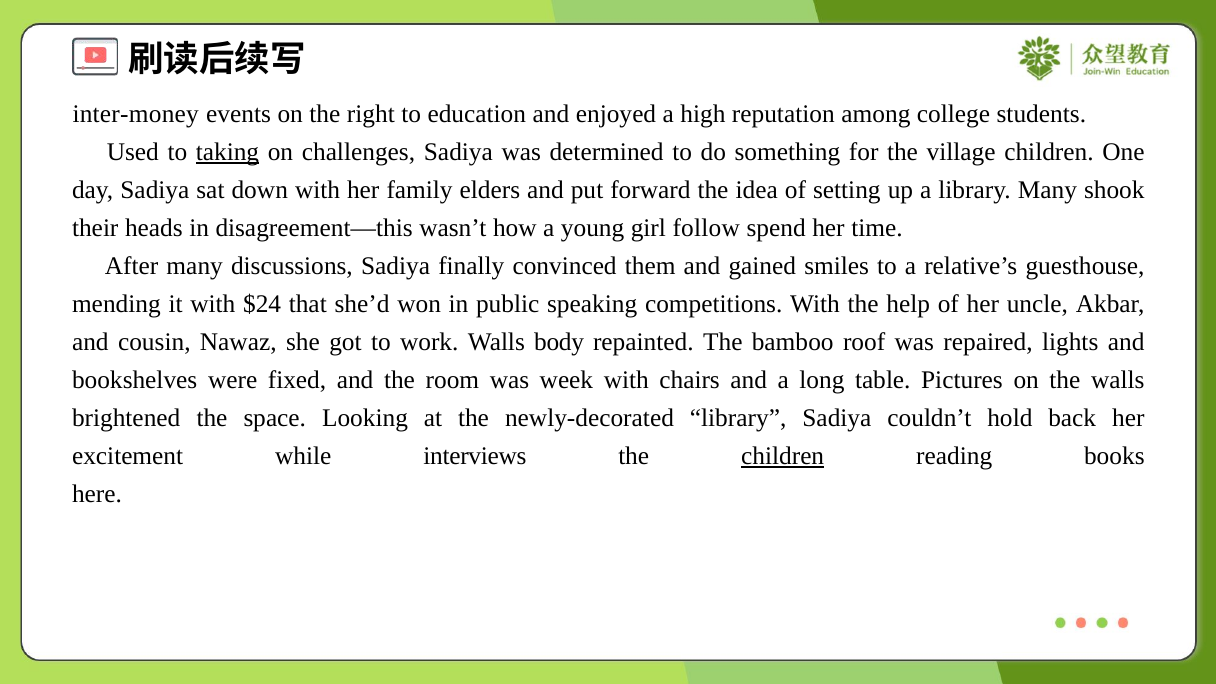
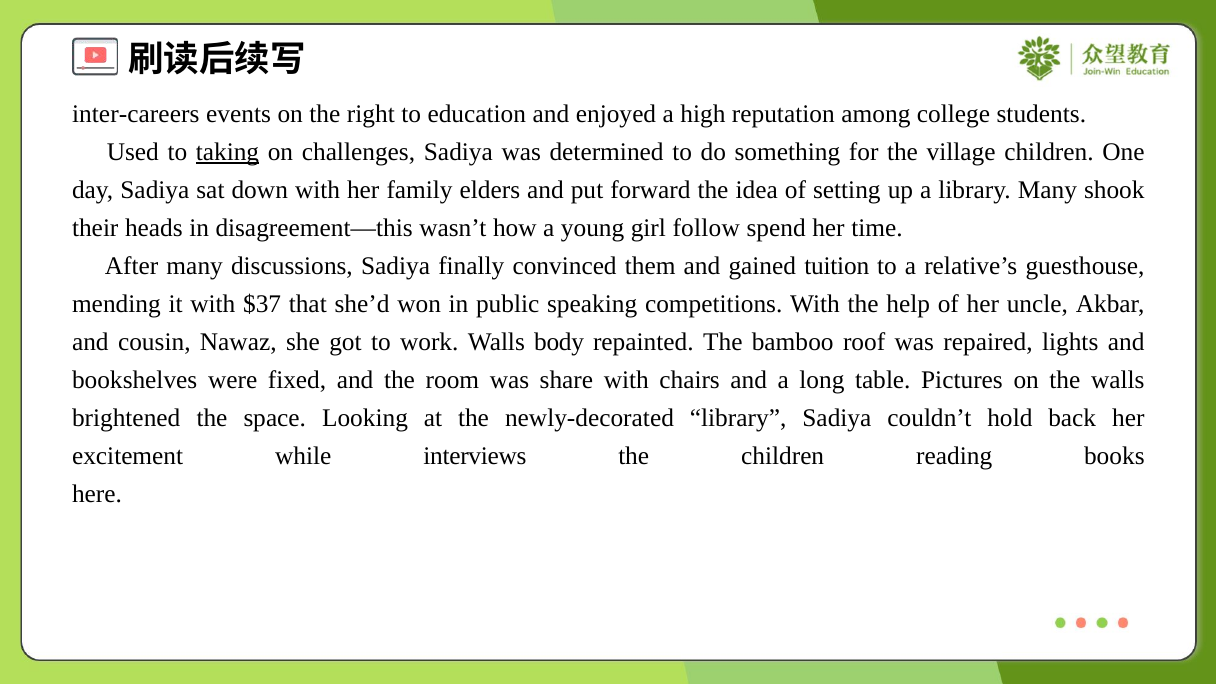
inter-money: inter-money -> inter-careers (136, 114)
smiles: smiles -> tuition (837, 266)
$24: $24 -> $37 (262, 304)
week: week -> share (566, 380)
children underline: present -> none (783, 456)
